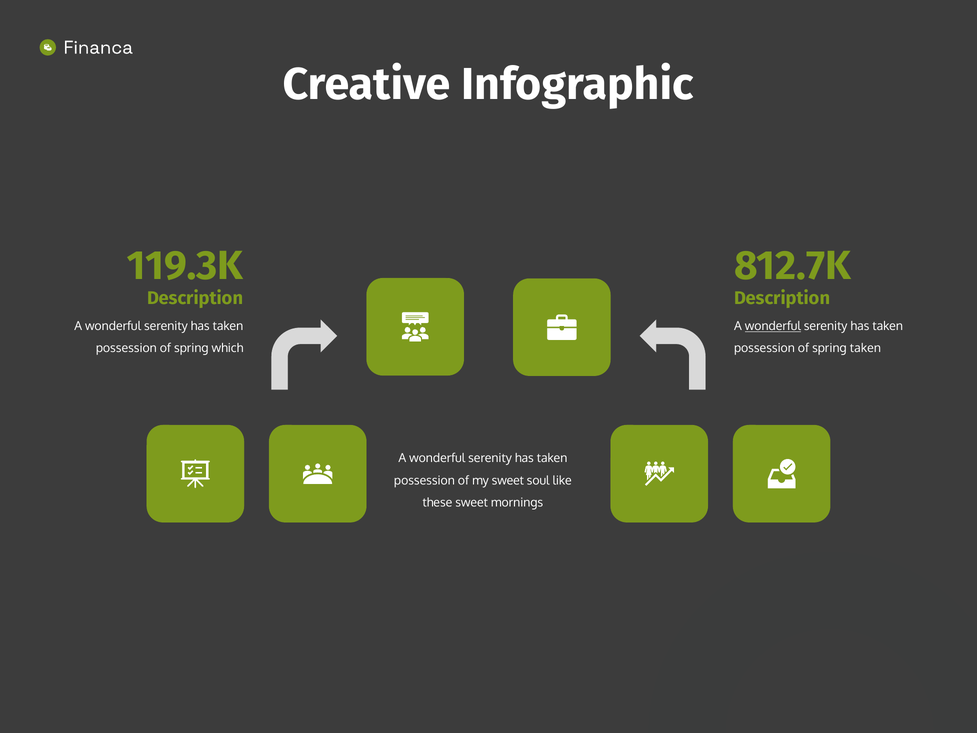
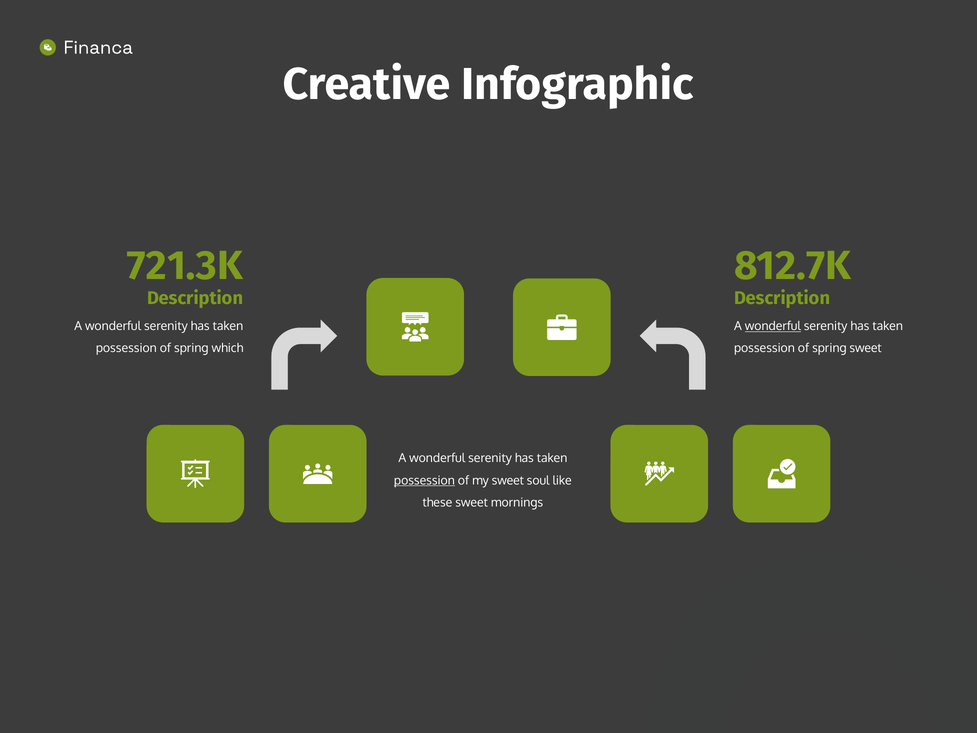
119.3K: 119.3K -> 721.3K (185, 266)
spring taken: taken -> sweet (866, 348)
possession underline: none -> present (424, 480)
